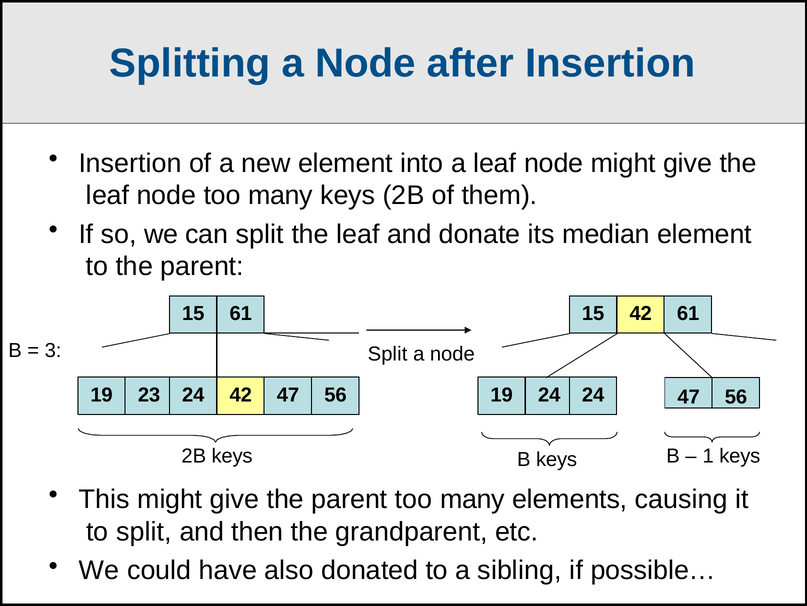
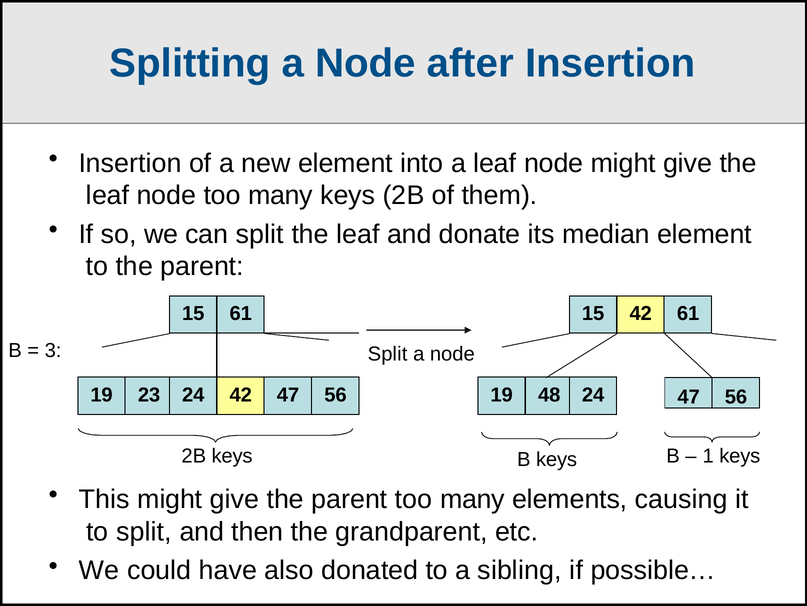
19 24: 24 -> 48 (549, 394)
